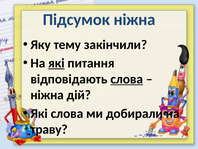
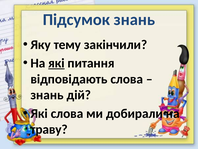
Підсумок ніжна: ніжна -> знань (134, 19)
слова underline: present -> none (127, 79)
ніжна: ніжна -> знань (47, 95)
